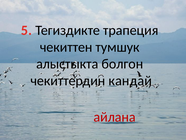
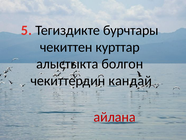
трапеция: трапеция -> бурчтары (131, 30)
тумшук: тумшук -> курттар (118, 47)
